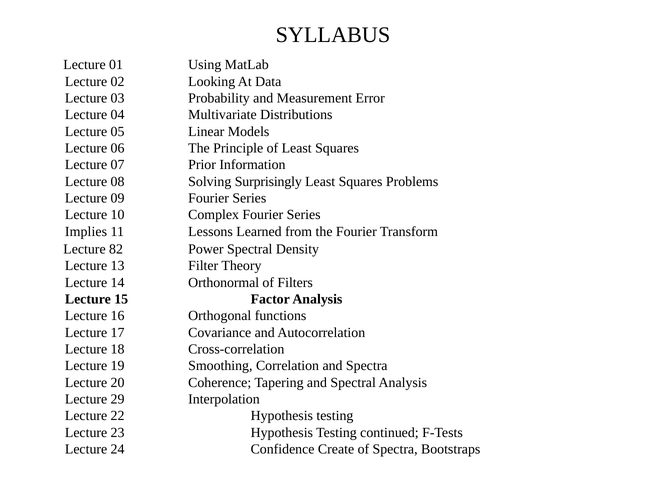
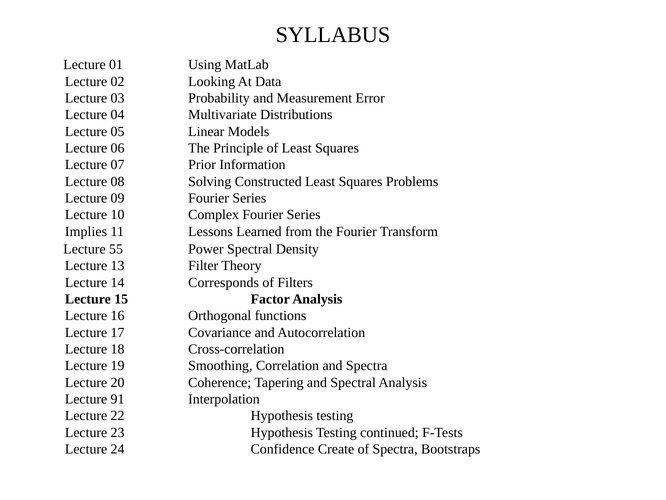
Surprisingly: Surprisingly -> Constructed (268, 181)
82: 82 -> 55 (116, 249)
Orthonormal: Orthonormal -> Corresponds (224, 282)
29: 29 -> 91 (118, 399)
